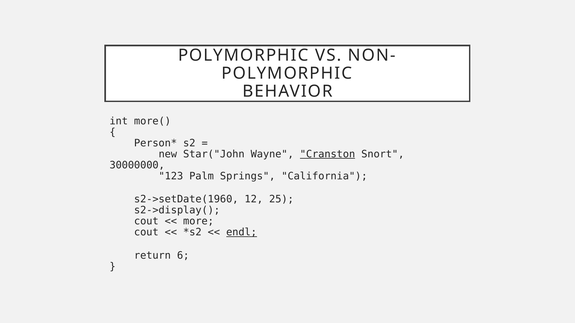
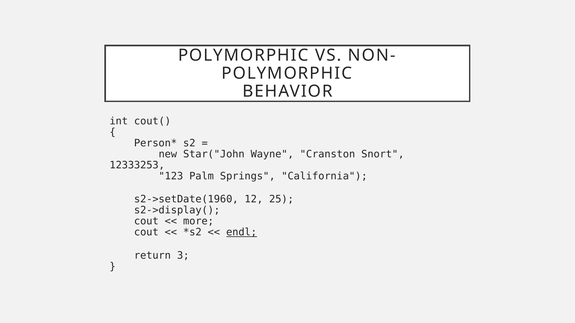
more(: more( -> cout( (152, 121)
Cranston underline: present -> none (328, 154)
30000000: 30000000 -> 12333253 (137, 165)
6: 6 -> 3 (183, 256)
